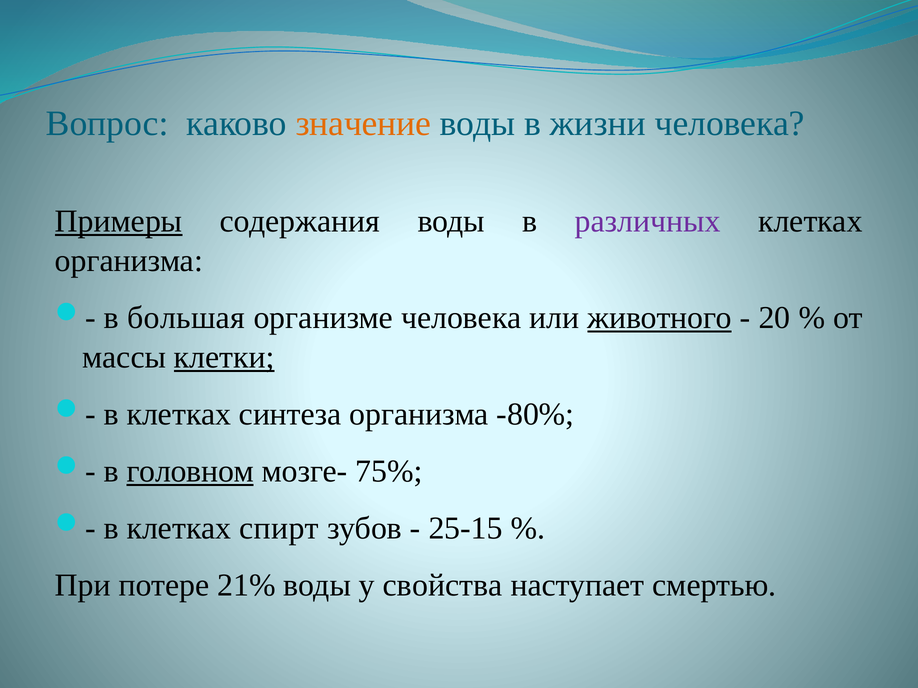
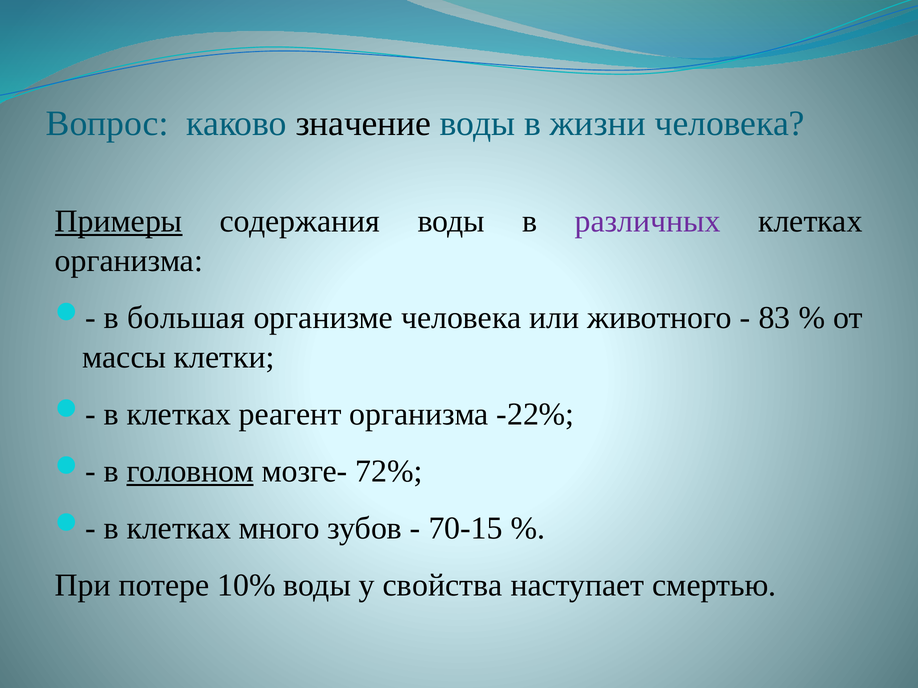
значение colour: orange -> black (363, 124)
животного underline: present -> none (660, 318)
20: 20 -> 83 (774, 318)
клетки underline: present -> none (224, 358)
синтеза: синтеза -> реагент (290, 415)
-80%: -80% -> -22% (535, 415)
75%: 75% -> 72% (389, 472)
спирт: спирт -> много (279, 528)
25-15: 25-15 -> 70-15 (466, 528)
21%: 21% -> 10% (246, 585)
